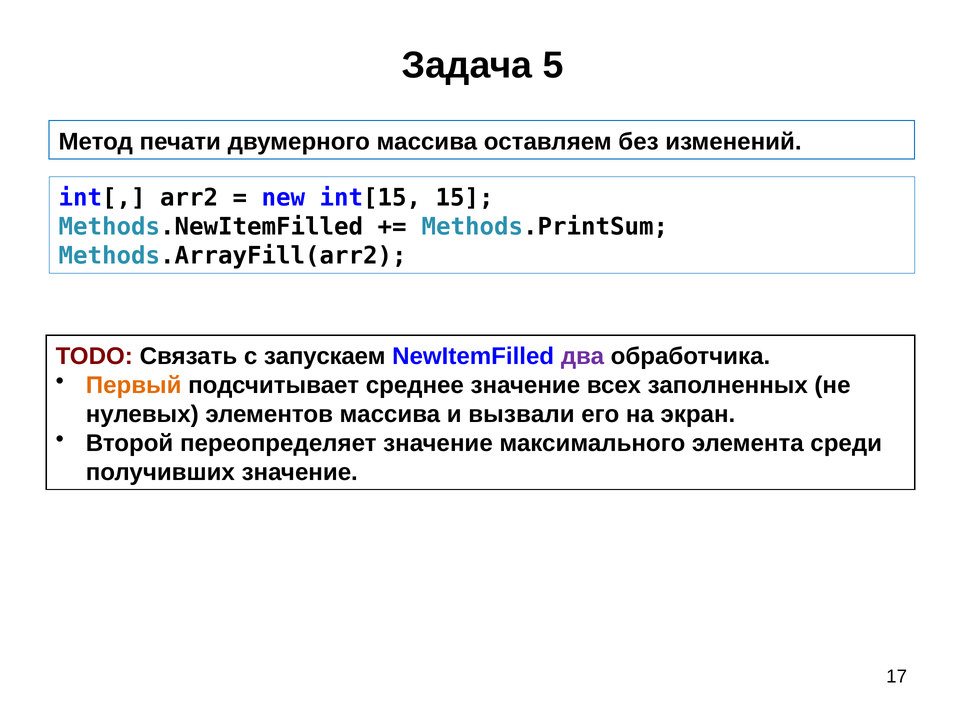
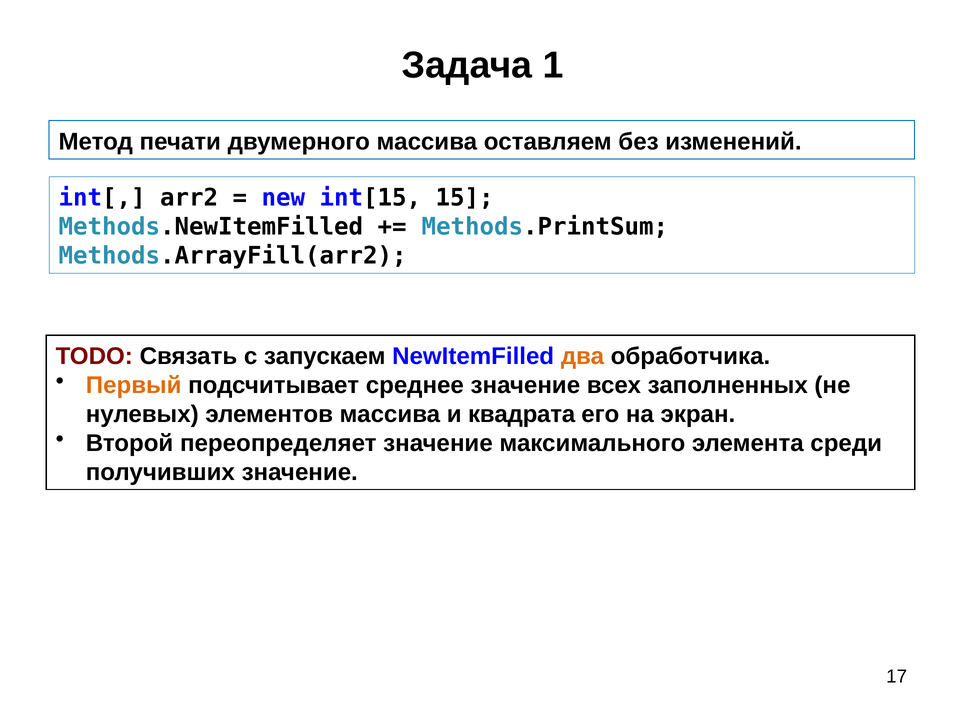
5: 5 -> 1 (553, 65)
два colour: purple -> orange (583, 356)
вызвали: вызвали -> квадрата (522, 414)
